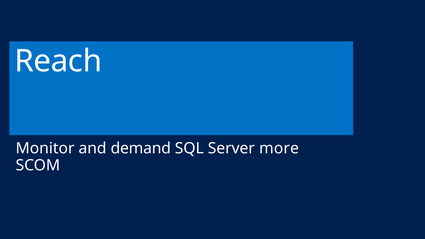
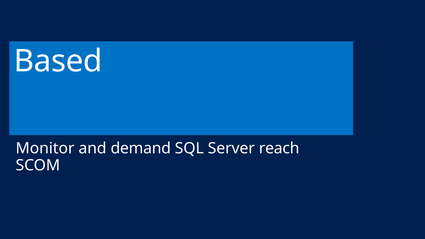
Reach: Reach -> Based (58, 61)
more: more -> reach (279, 148)
